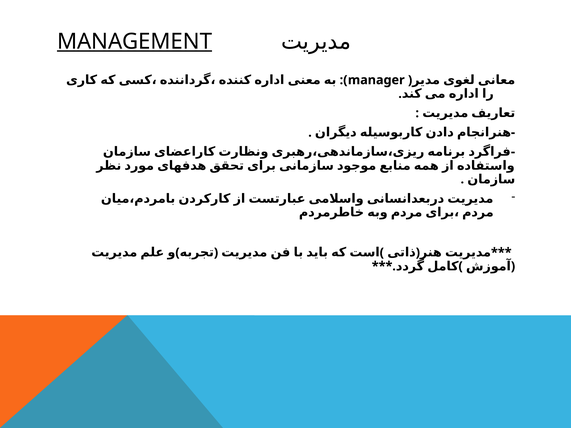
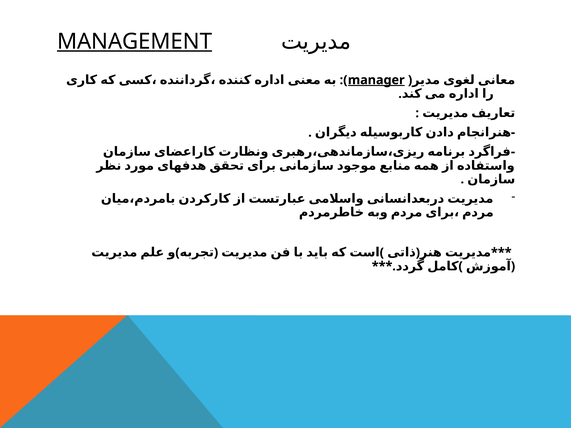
manager underline: none -> present (376, 80)
